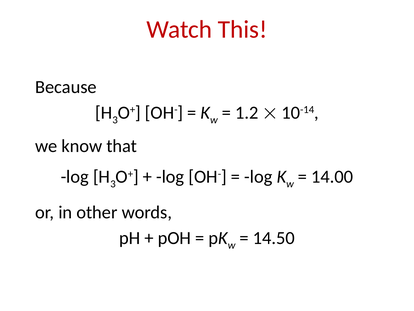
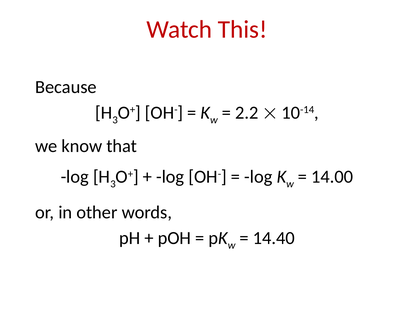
1.2: 1.2 -> 2.2 (247, 113)
14.50: 14.50 -> 14.40 (274, 238)
